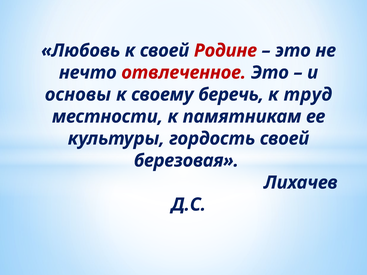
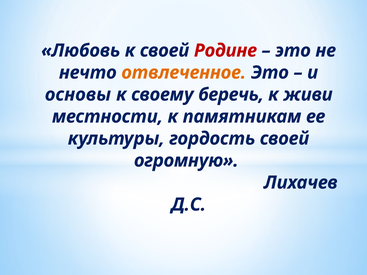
отвлеченное colour: red -> orange (184, 73)
труд: труд -> живи (308, 95)
березовая: березовая -> огромную (186, 161)
